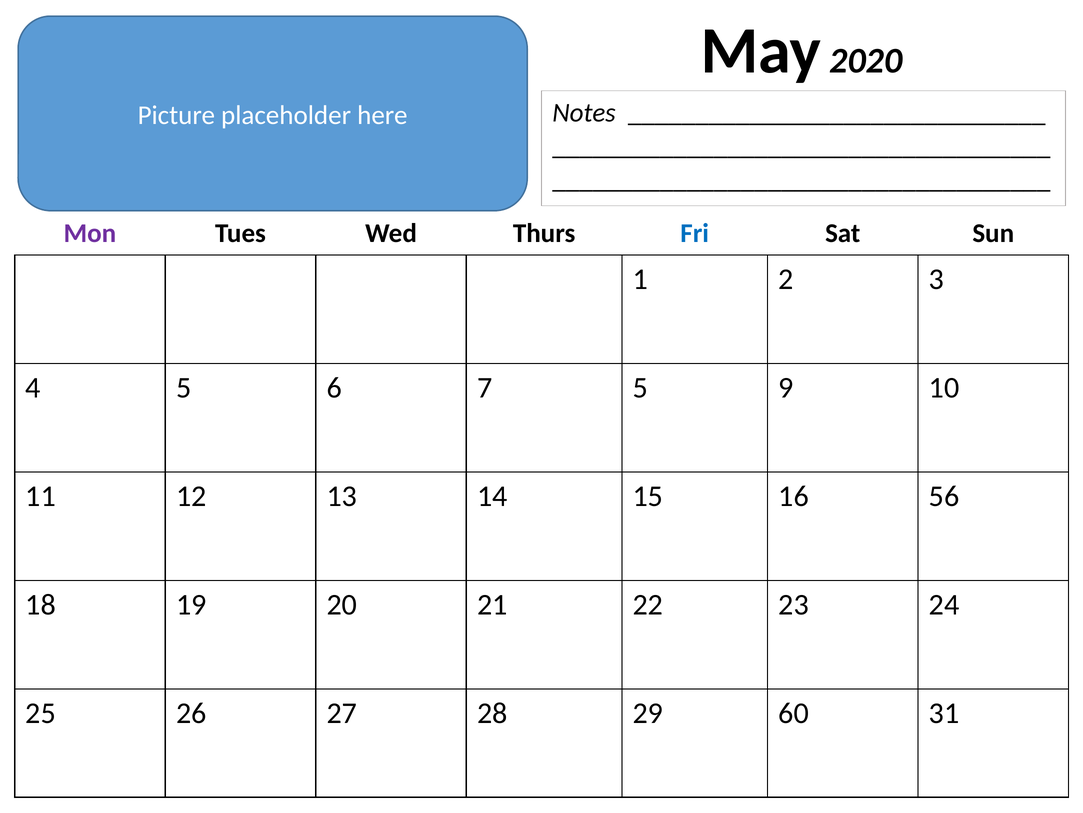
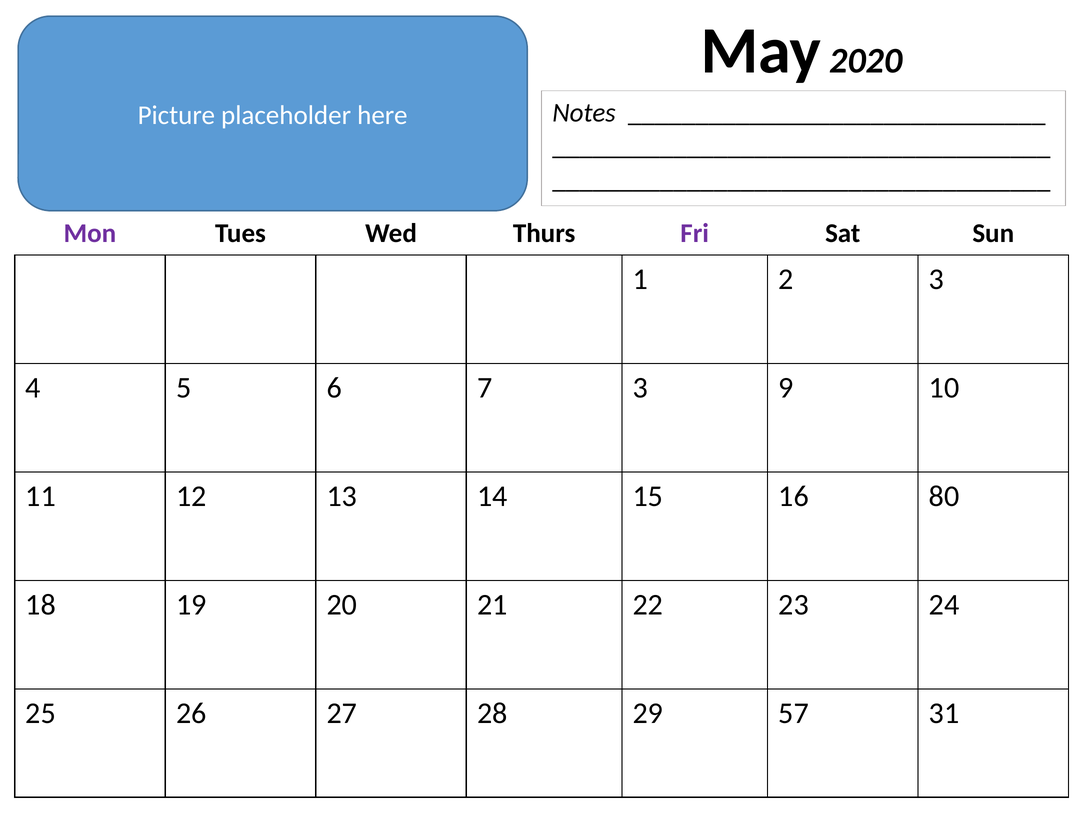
Fri colour: blue -> purple (695, 233)
7 5: 5 -> 3 (640, 387)
56: 56 -> 80 (944, 496)
60: 60 -> 57 (794, 712)
